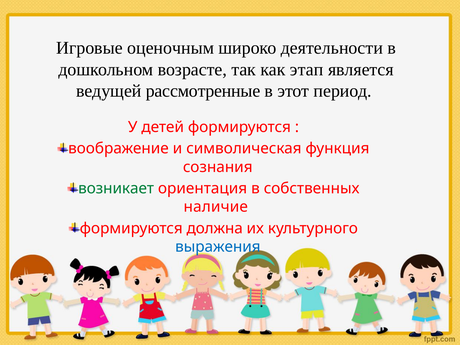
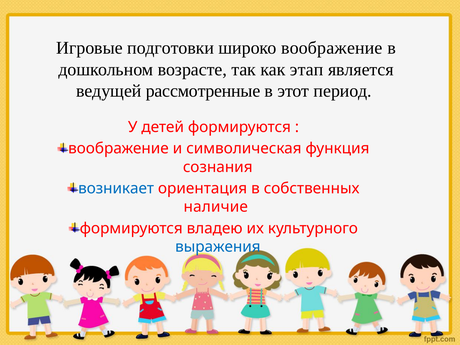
оценочным: оценочным -> подготовки (171, 48)
широко деятельности: деятельности -> воображение (332, 48)
возникает colour: green -> blue (116, 188)
должна: должна -> владею (215, 228)
